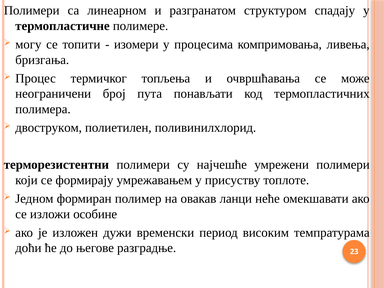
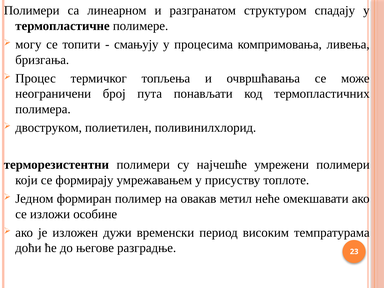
изомери: изомери -> смањују (136, 44)
ланци: ланци -> метил (236, 199)
